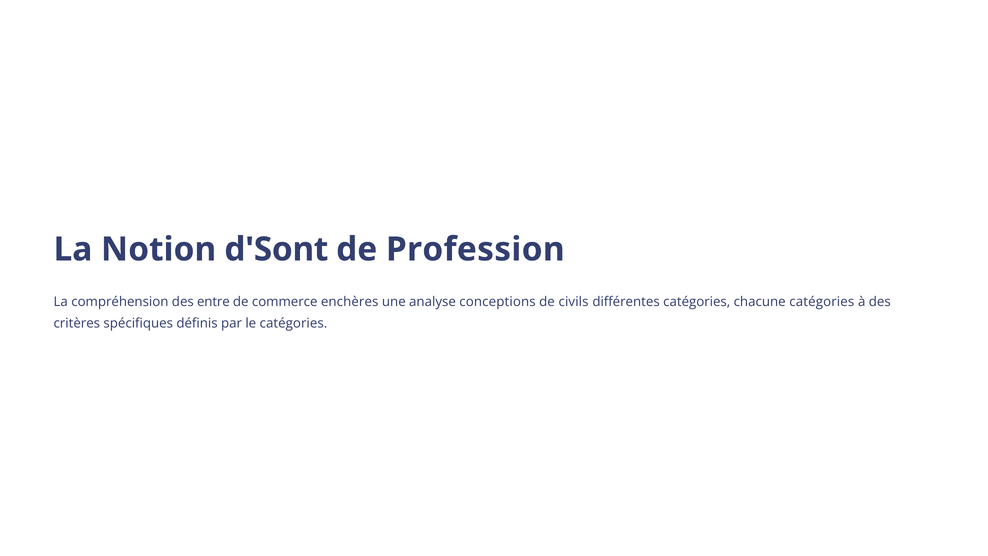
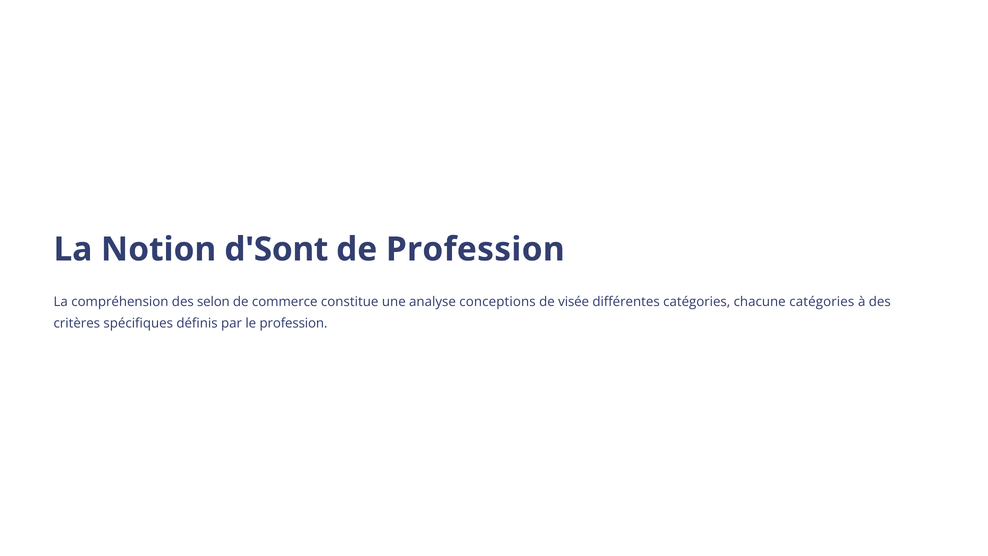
entre: entre -> selon (213, 302)
enchères: enchères -> constitue (350, 302)
civils: civils -> visée (574, 302)
le catégories: catégories -> profession (294, 323)
